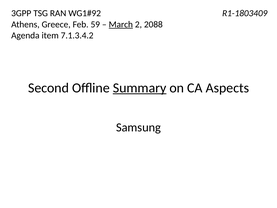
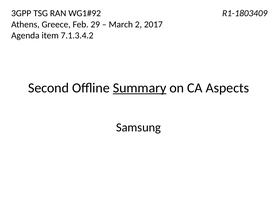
59: 59 -> 29 (95, 24)
March underline: present -> none (121, 24)
2088: 2088 -> 2017 (153, 24)
